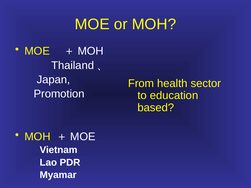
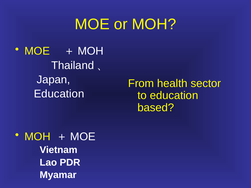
Promotion: Promotion -> Education (59, 94)
